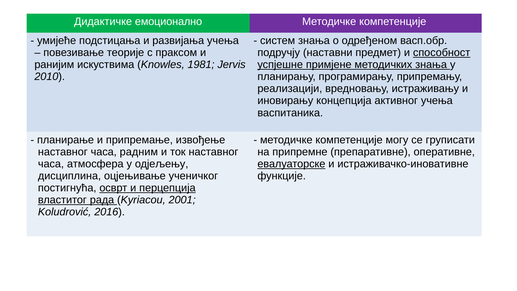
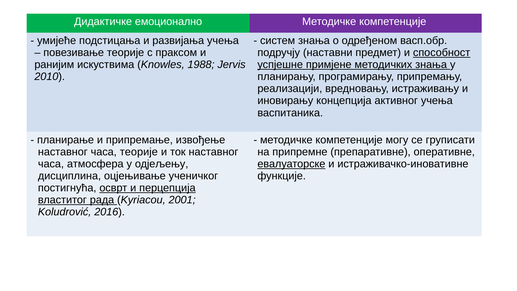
1981: 1981 -> 1988 (201, 65)
часа радним: радним -> теорије (139, 152)
